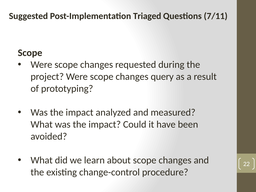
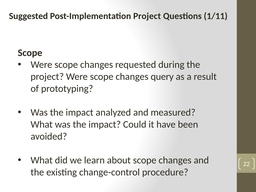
Post-Implementation Triaged: Triaged -> Project (147, 16)
7/11: 7/11 -> 1/11 (216, 16)
